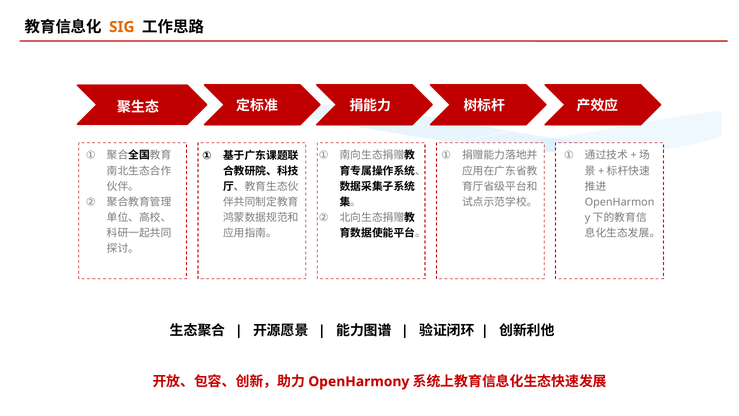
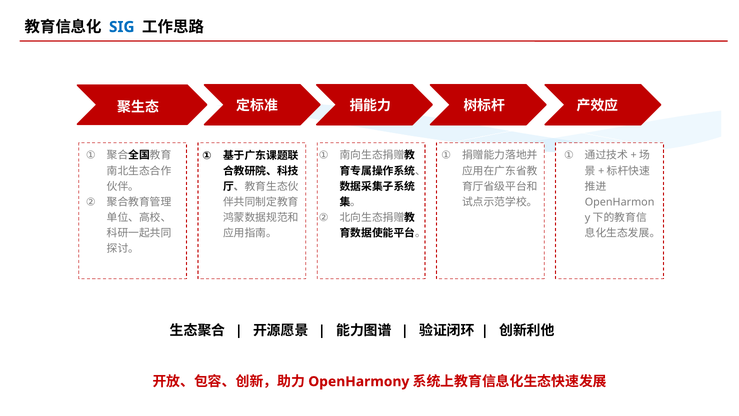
SIG colour: orange -> blue (122, 27)
